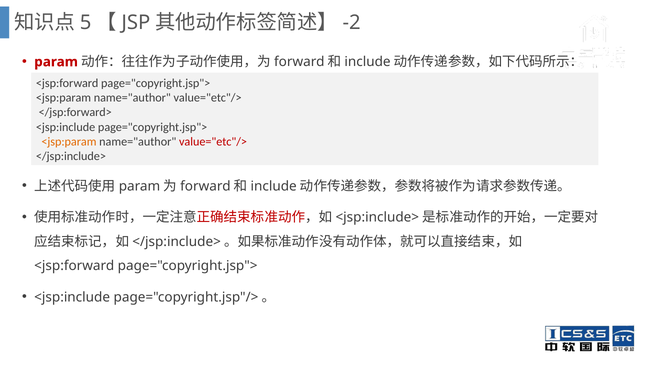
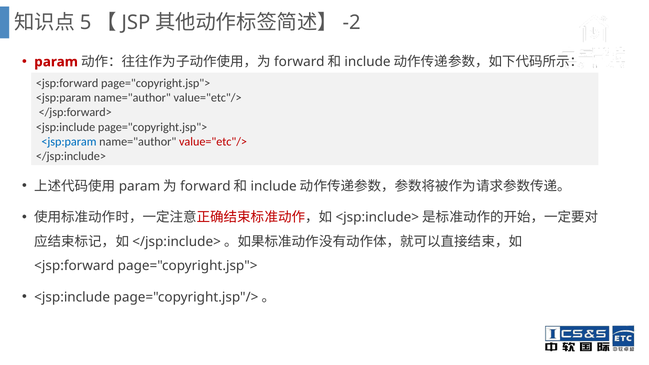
<jsp:param colour: orange -> blue (69, 142)
